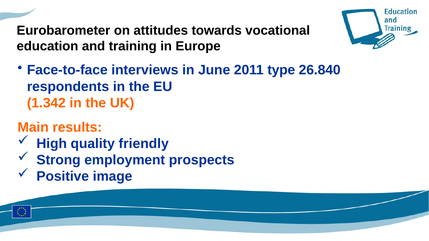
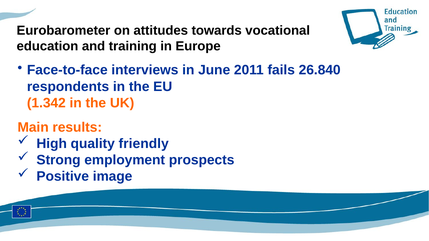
type: type -> fails (281, 70)
